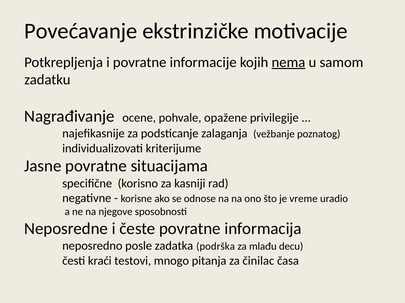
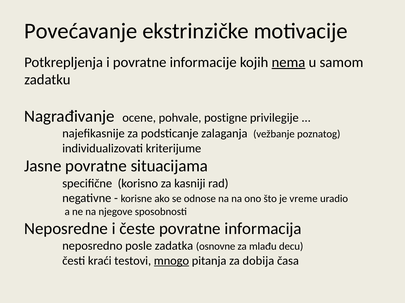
opažene: opažene -> postigne (226, 118)
podrška: podrška -> osnovne (216, 247)
mnogo underline: none -> present (171, 261)
činilac: činilac -> dobija (258, 261)
